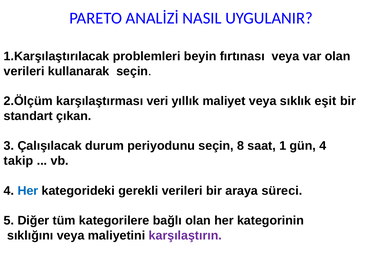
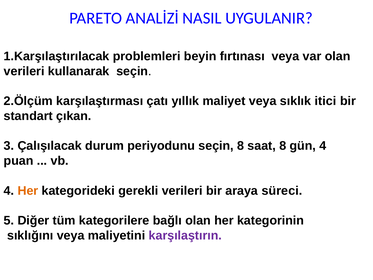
veri: veri -> çatı (157, 101)
eşit: eşit -> itici (325, 101)
saat 1: 1 -> 8 (283, 146)
takip: takip -> puan (19, 161)
Her colour: blue -> orange (28, 190)
